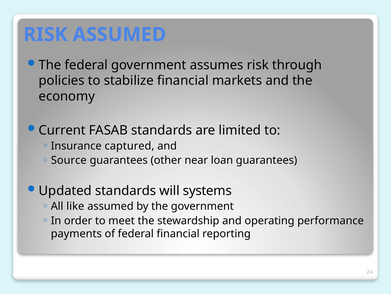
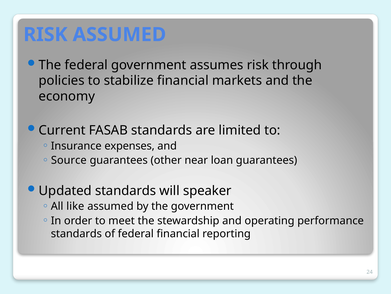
captured: captured -> expenses (130, 146)
systems: systems -> speaker (207, 190)
payments: payments -> standards (76, 233)
